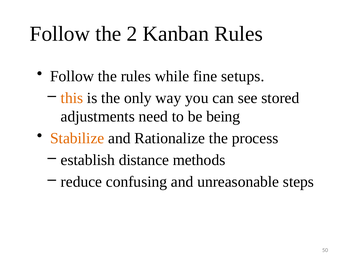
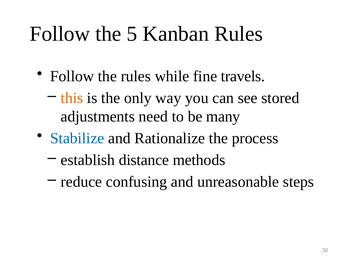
2: 2 -> 5 (132, 34)
setups: setups -> travels (243, 76)
being: being -> many (223, 116)
Stabilize colour: orange -> blue (77, 138)
